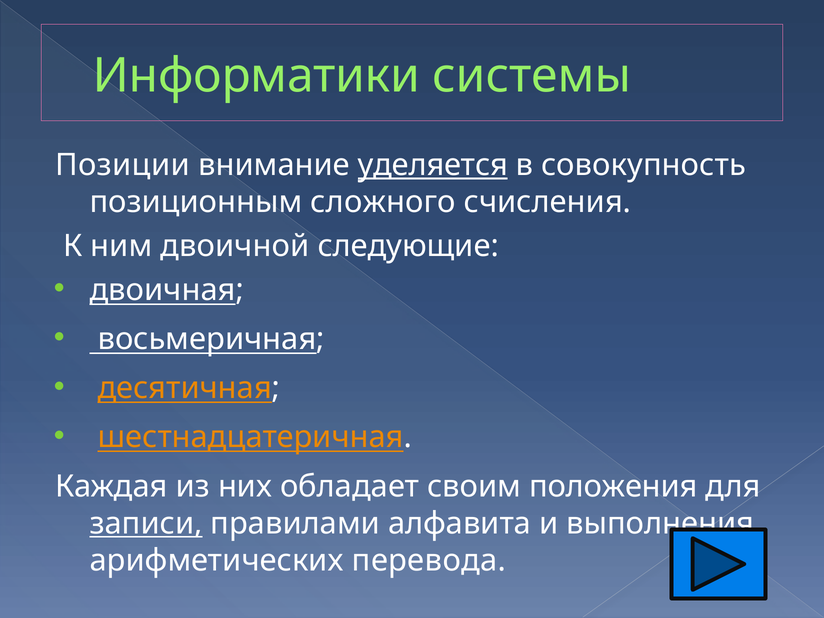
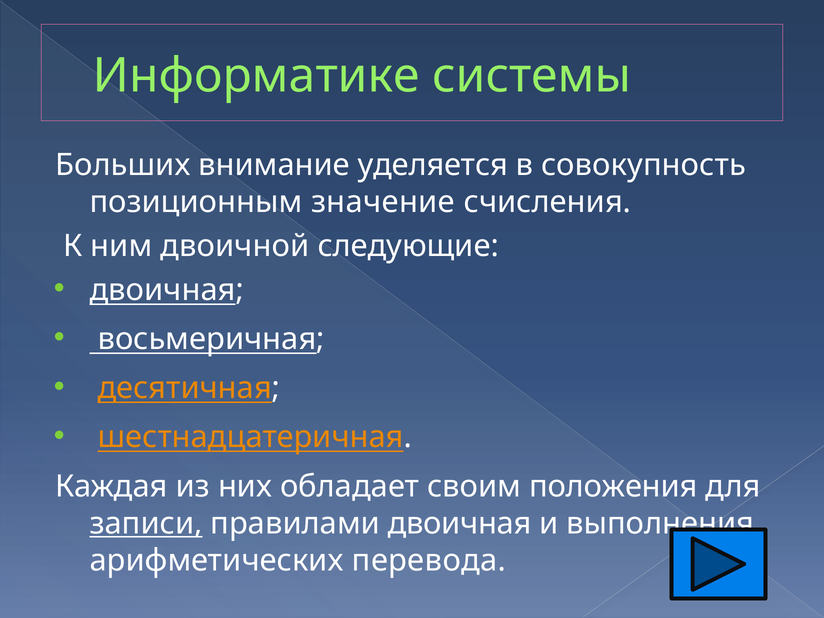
Информатики: Информатики -> Информатике (256, 76)
Позиции: Позиции -> Больших (123, 165)
уделяется underline: present -> none (433, 165)
сложного: сложного -> значение (383, 202)
правилами алфавита: алфавита -> двоичная (460, 523)
